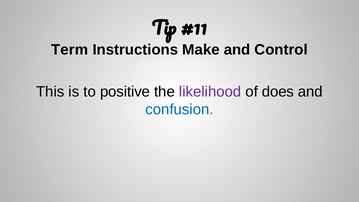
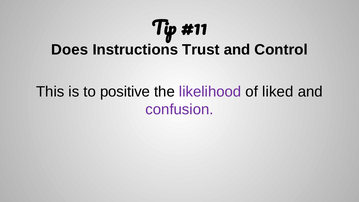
Term: Term -> Does (70, 50)
Make: Make -> Trust (201, 50)
does: does -> liked (278, 92)
confusion colour: blue -> purple (179, 110)
